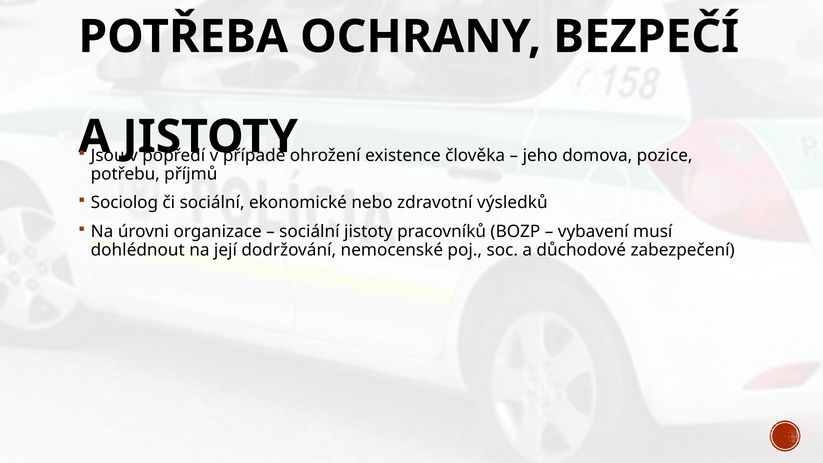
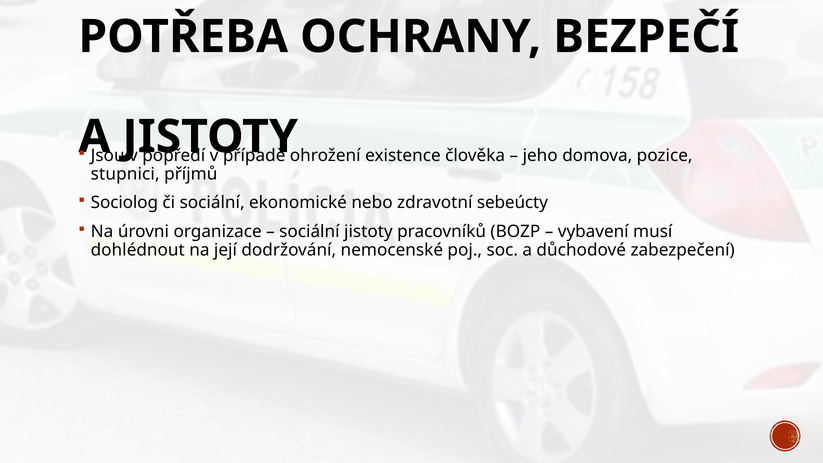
potřebu: potřebu -> stupnici (125, 174)
výsledků: výsledků -> sebeúcty (512, 203)
